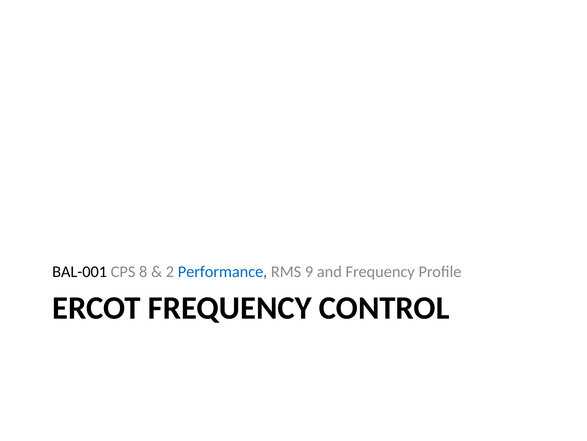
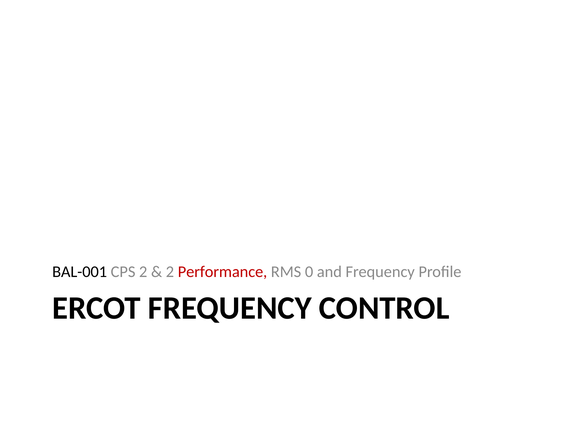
CPS 8: 8 -> 2 (143, 271)
Performance colour: blue -> red (223, 271)
9: 9 -> 0 (309, 271)
